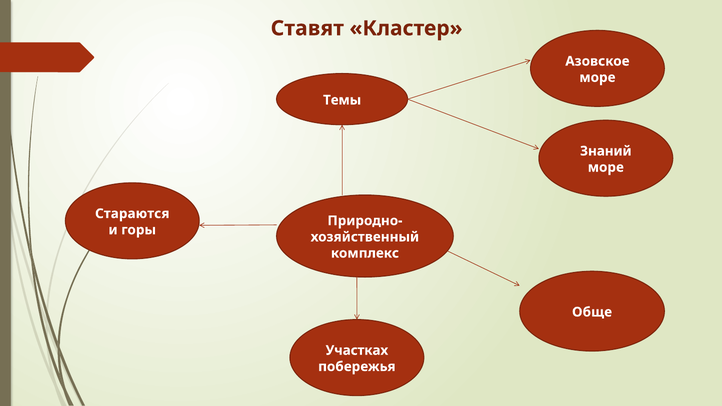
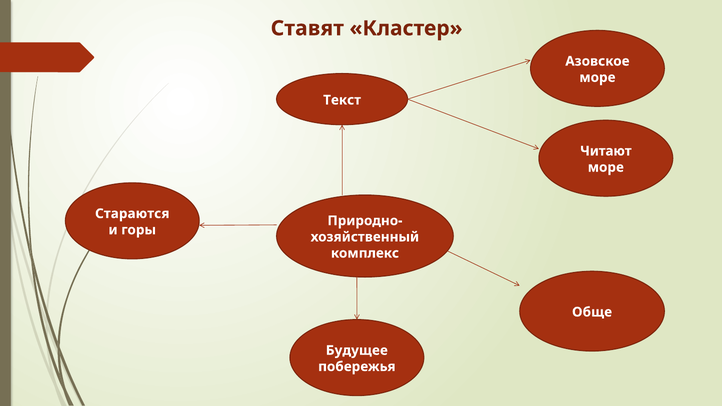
Темы: Темы -> Текст (342, 100)
Знаний: Знаний -> Читают (606, 151)
Участках: Участках -> Будущее (357, 350)
